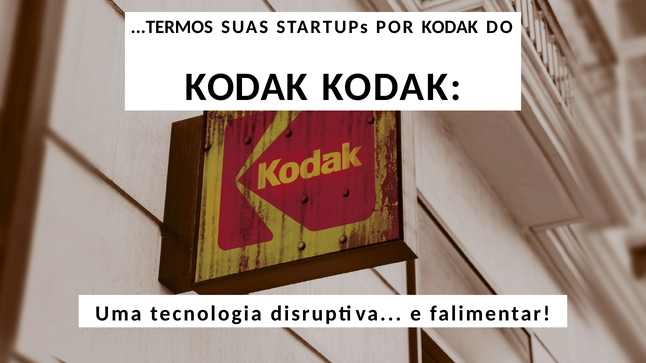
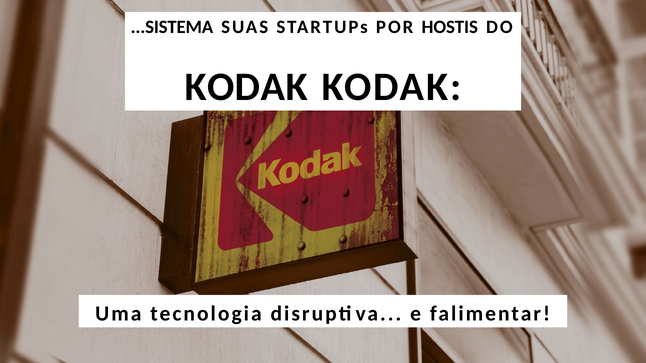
...TERMOS: ...TERMOS -> ...SISTEMA (172, 27)
POR KODAK: KODAK -> HOSTIS (450, 27)
